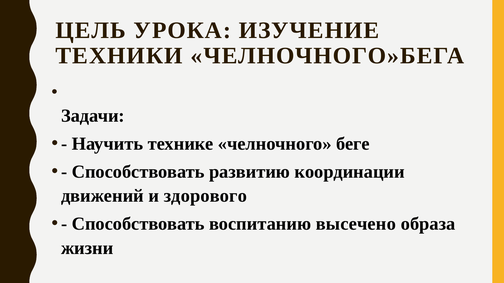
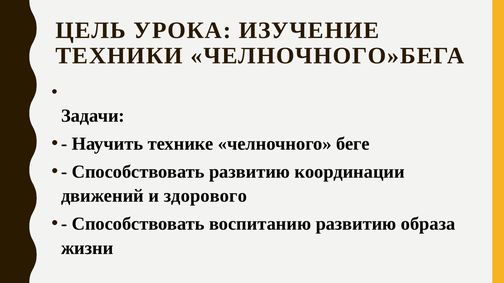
воспитанию высечено: высечено -> развитию (356, 224)
